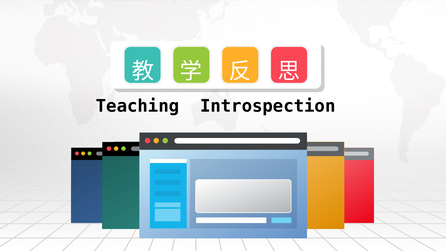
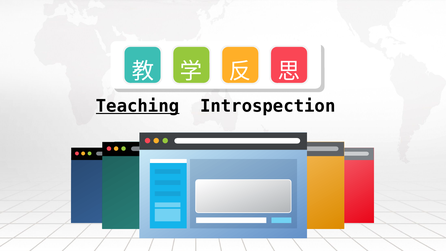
Teaching underline: none -> present (138, 106)
